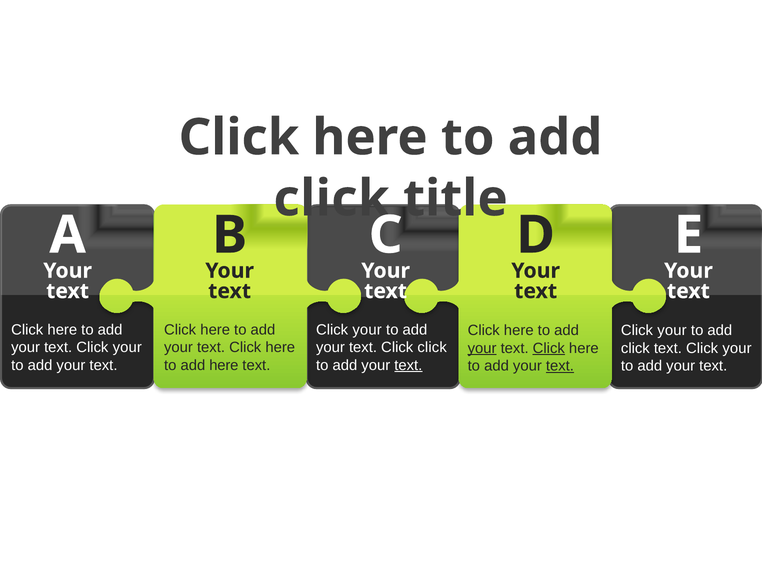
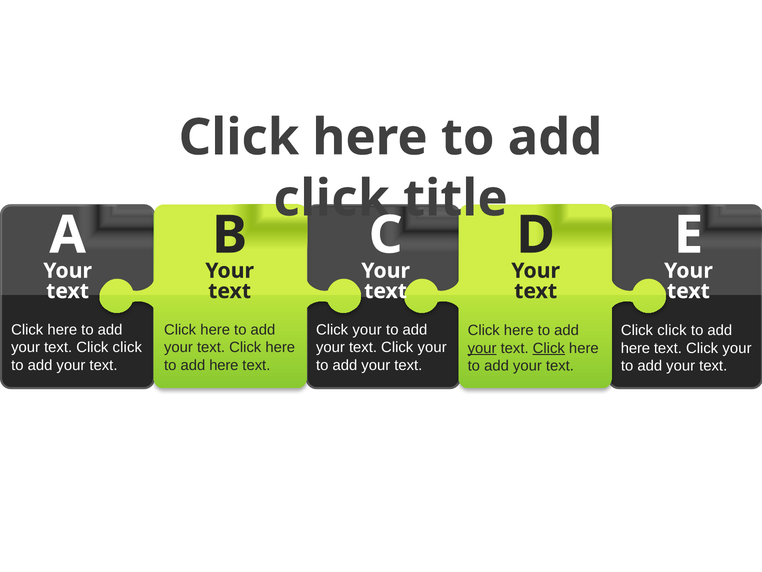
your: your -> click (672, 330)
your text Click your: your -> click (127, 347)
your text Click click: click -> your (432, 347)
click: click -> here (635, 348)
text underline: present -> none (408, 365)
text underline: present -> none (560, 366)
